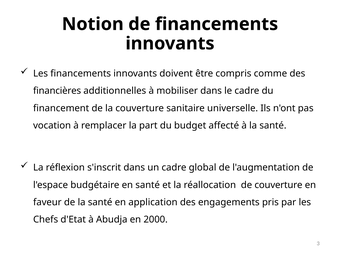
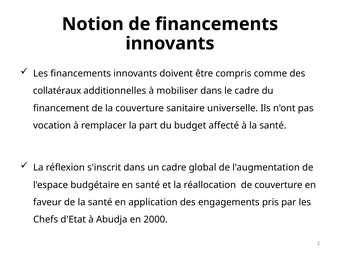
financières: financières -> collatéraux (57, 91)
